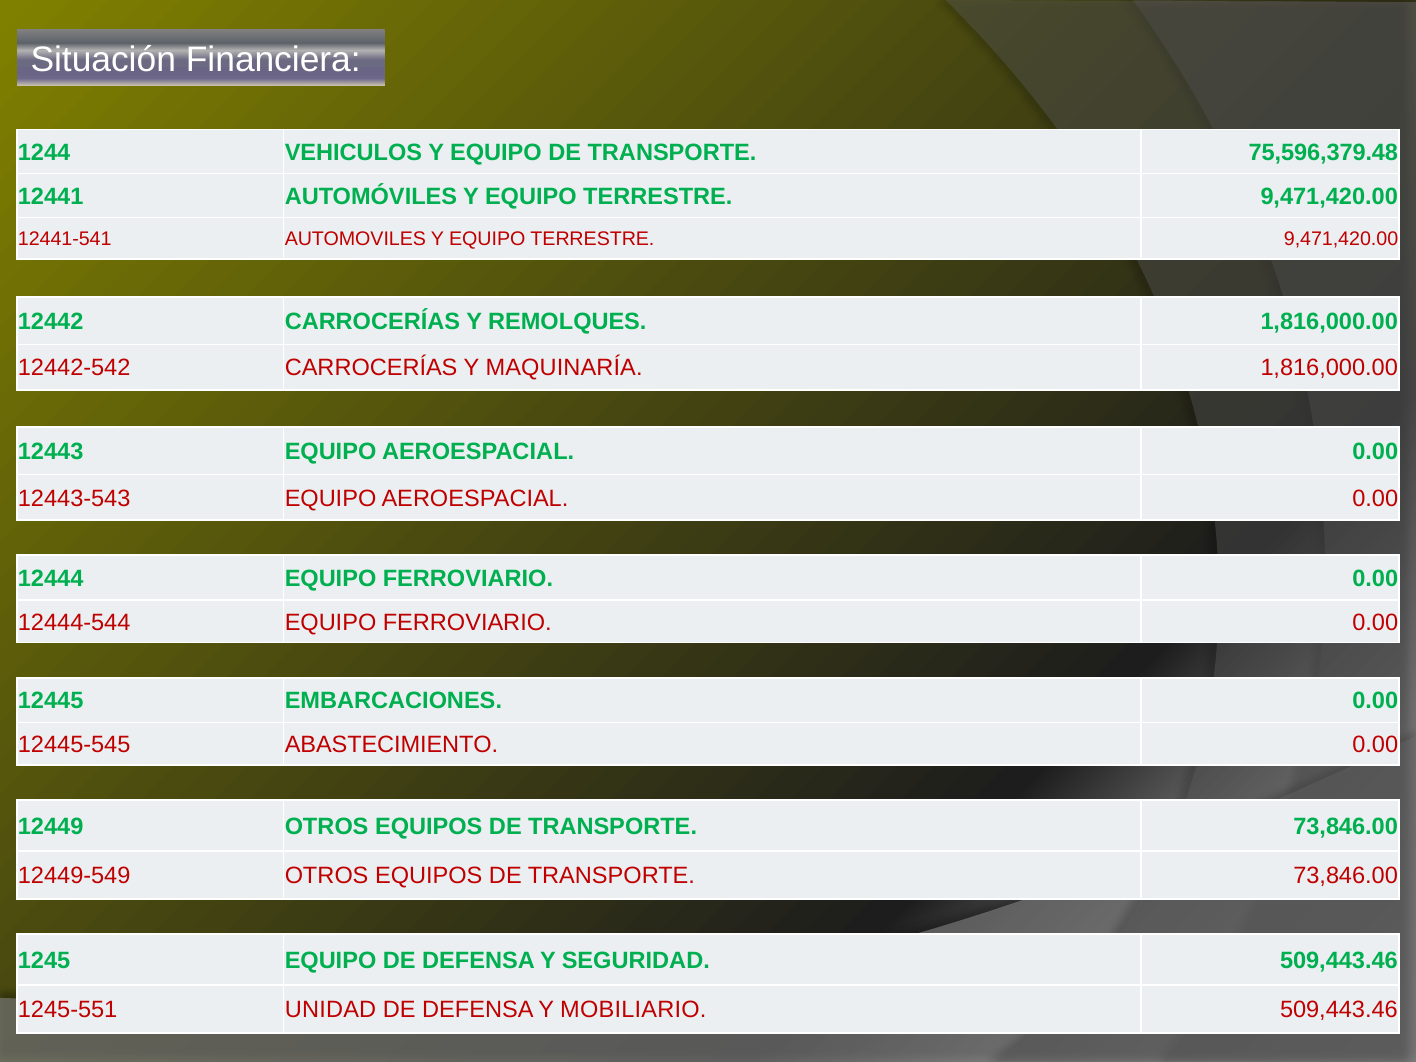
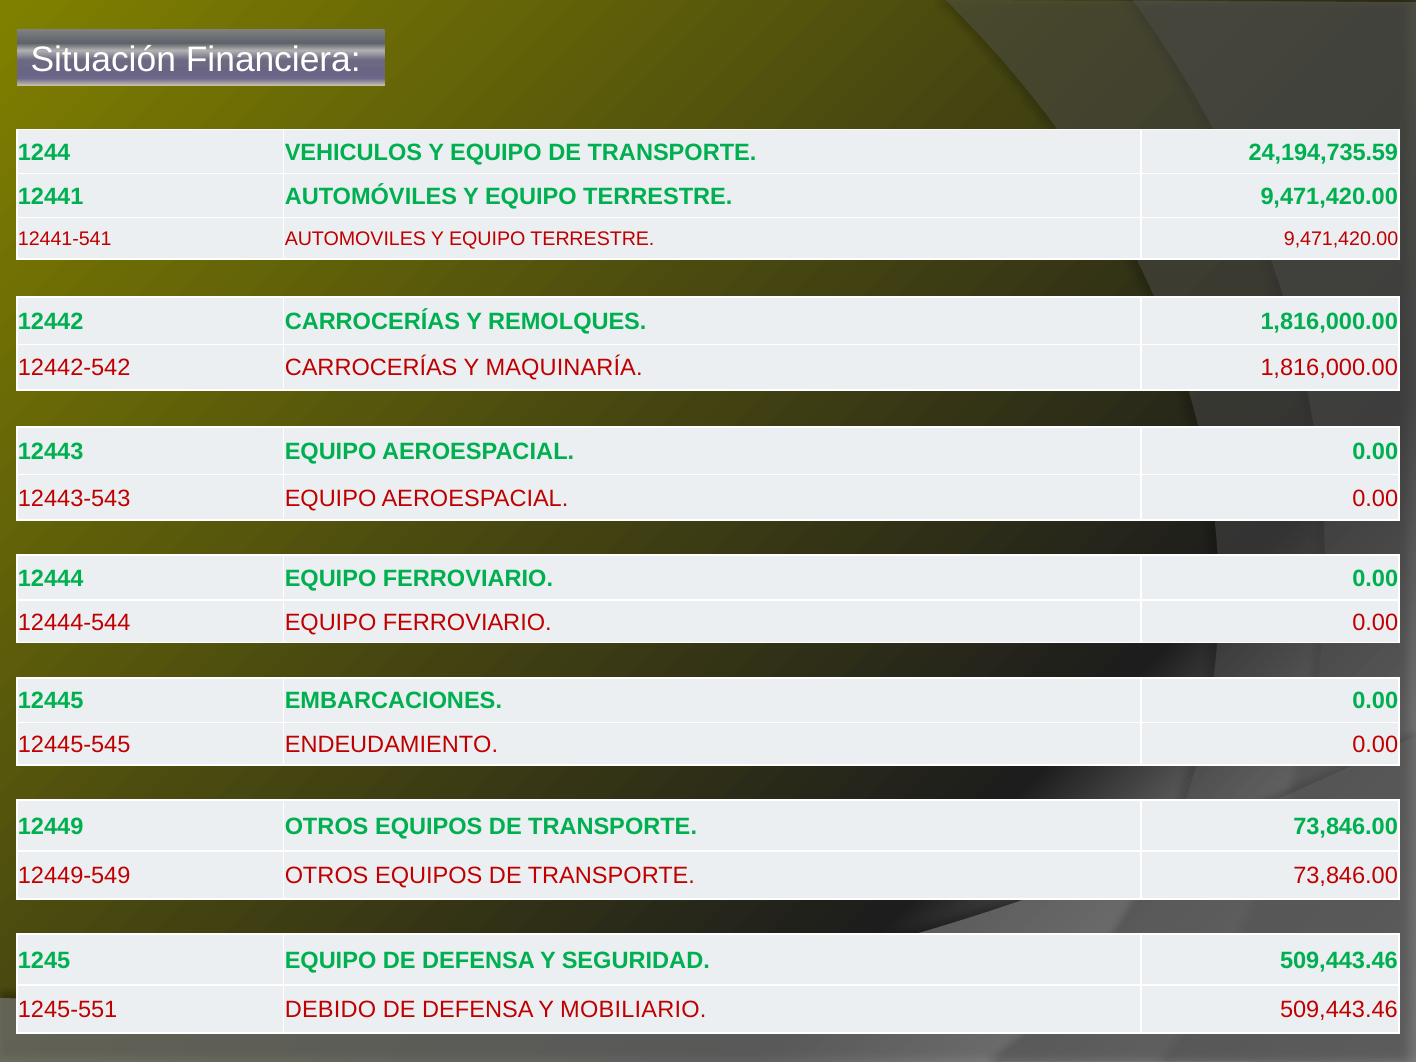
75,596,379.48: 75,596,379.48 -> 24,194,735.59 (1323, 153)
ABASTECIMIENTO: ABASTECIMIENTO -> ENDEUDAMIENTO (391, 745)
UNIDAD: UNIDAD -> DEBIDO (331, 1010)
